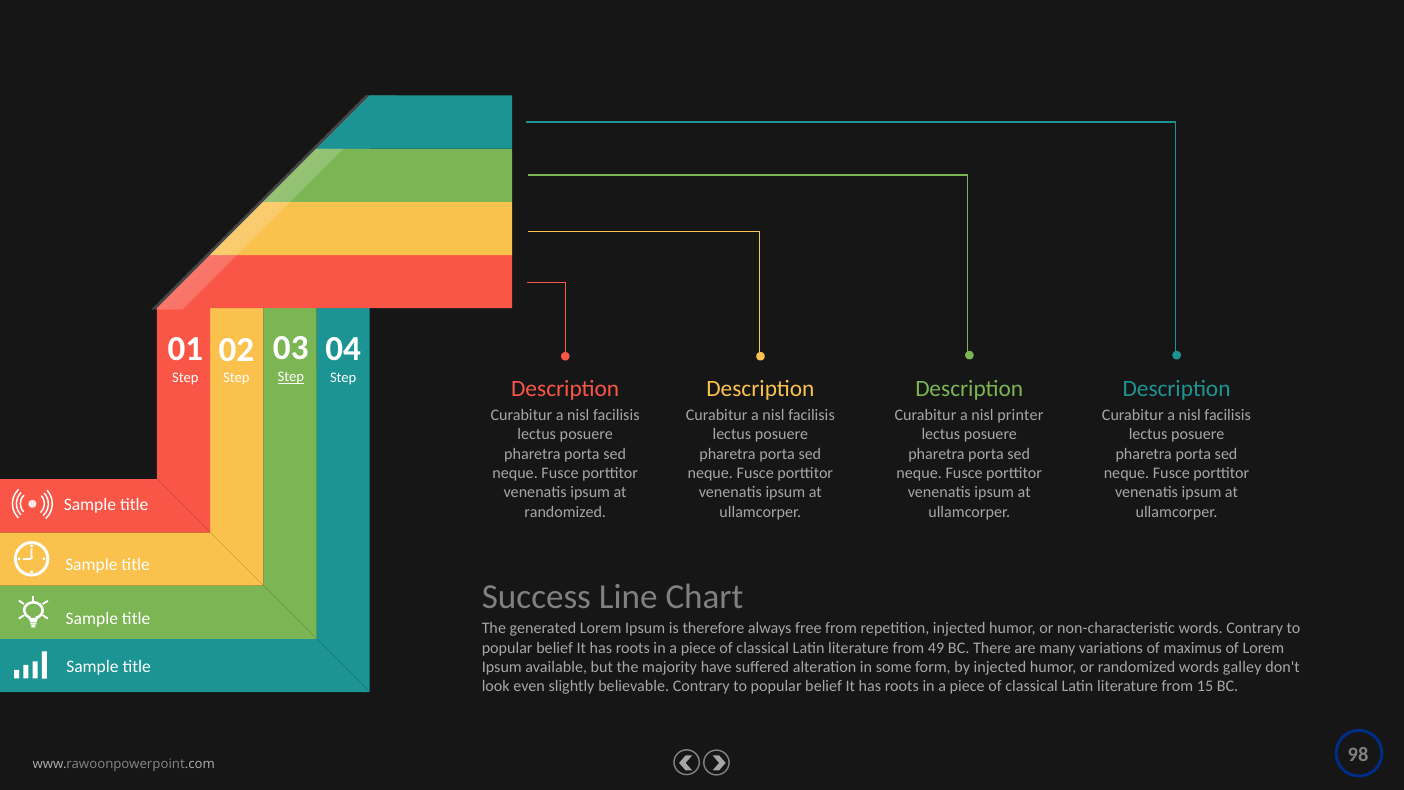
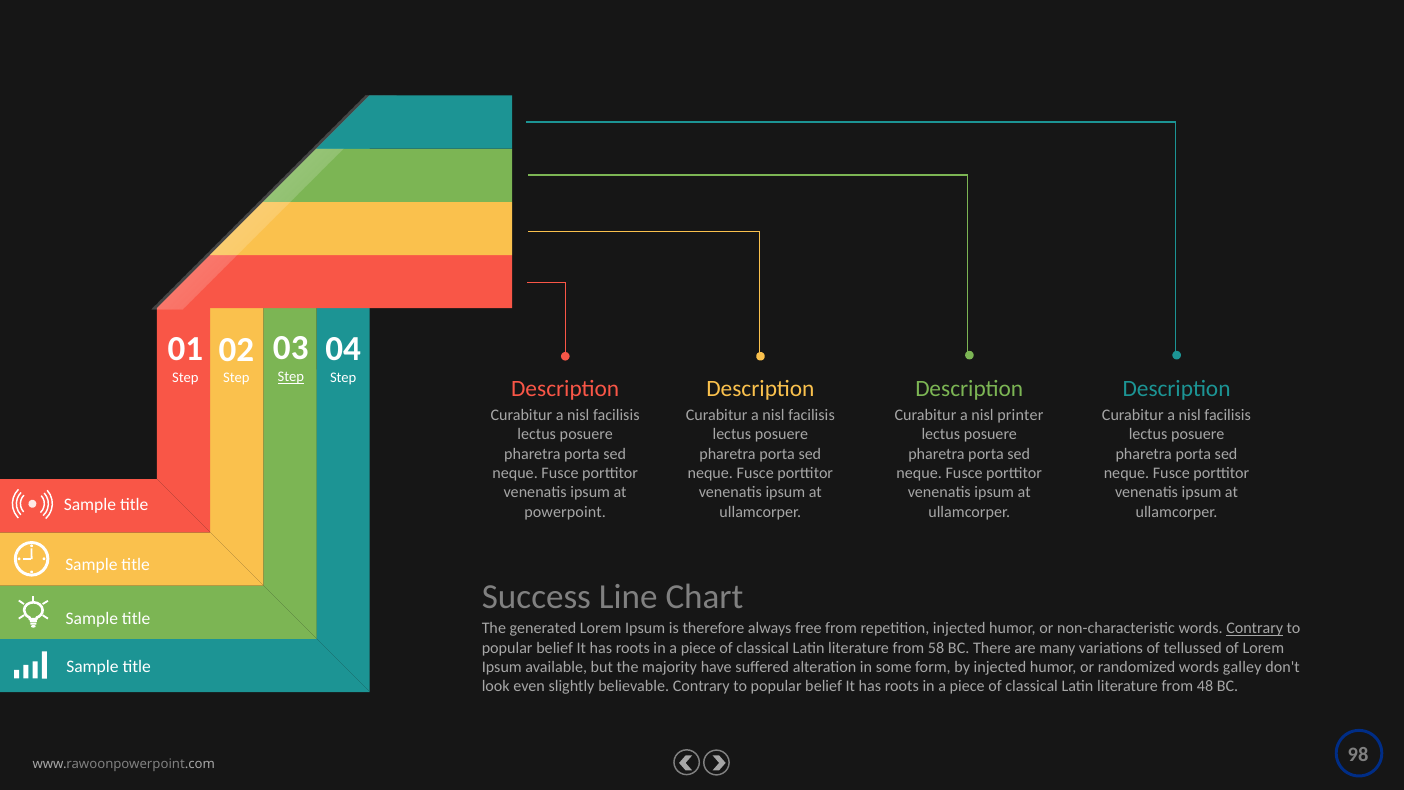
randomized: randomized -> powerpoint (565, 512)
Contrary underline: none -> present (1255, 628)
49: 49 -> 58 (936, 648)
maximus: maximus -> tellussed (1193, 648)
15: 15 -> 48 (1205, 686)
